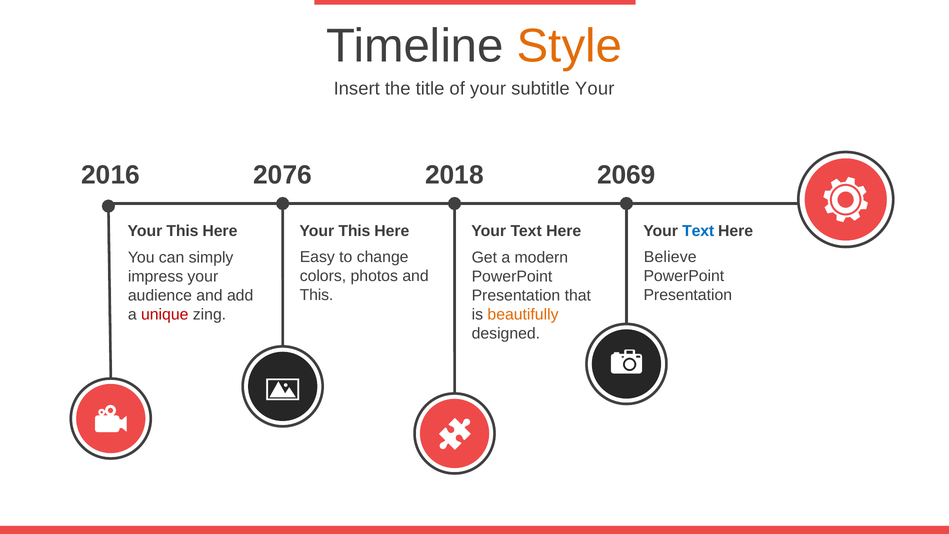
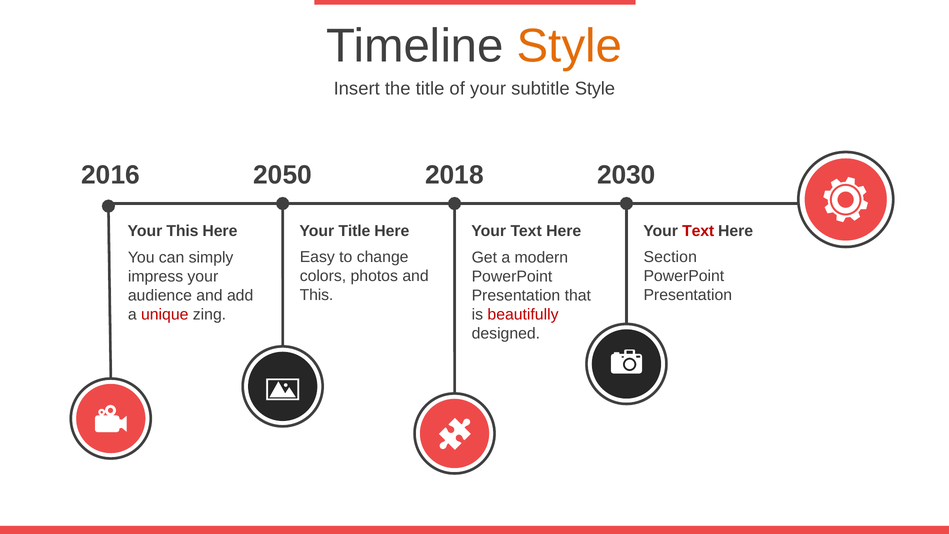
subtitle Your: Your -> Style (595, 89)
2076: 2076 -> 2050 (283, 175)
2069: 2069 -> 2030 (626, 175)
This: This -> Title (354, 231)
Text colour: blue -> red (698, 231)
Believe: Believe -> Section (670, 257)
beautifully colour: orange -> red (523, 314)
